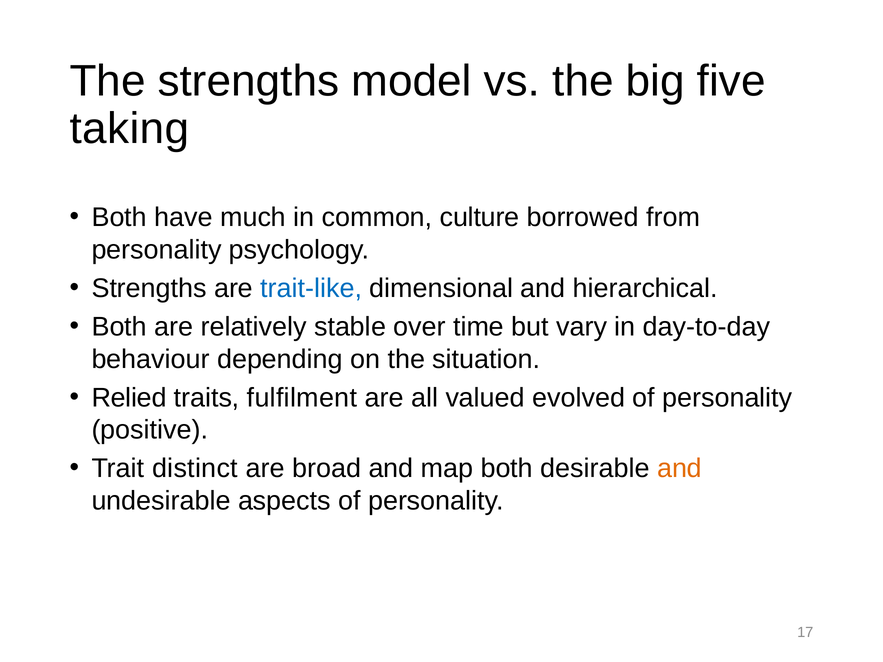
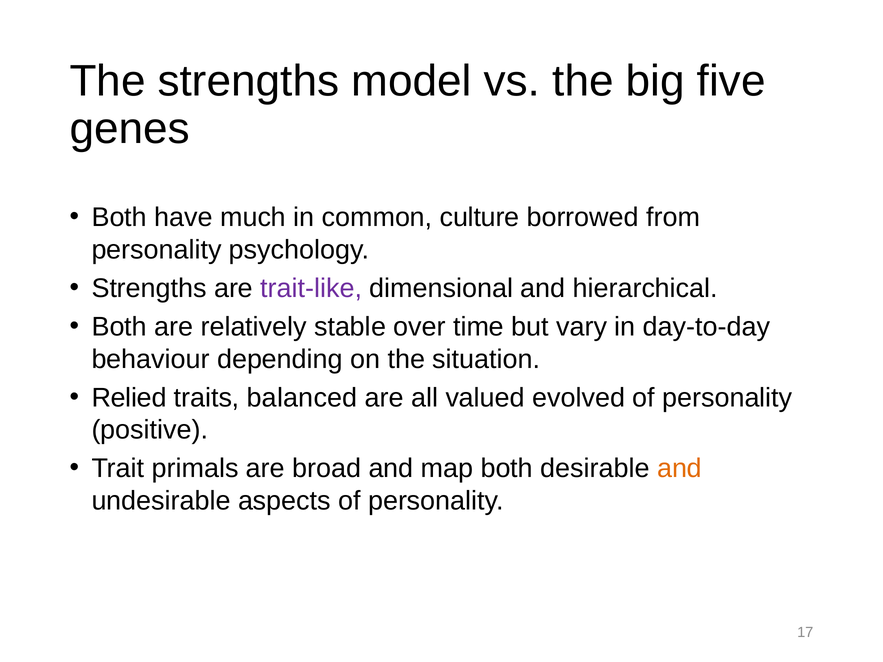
taking: taking -> genes (130, 129)
trait-like colour: blue -> purple (311, 288)
fulfilment: fulfilment -> balanced (302, 398)
distinct: distinct -> primals (195, 469)
